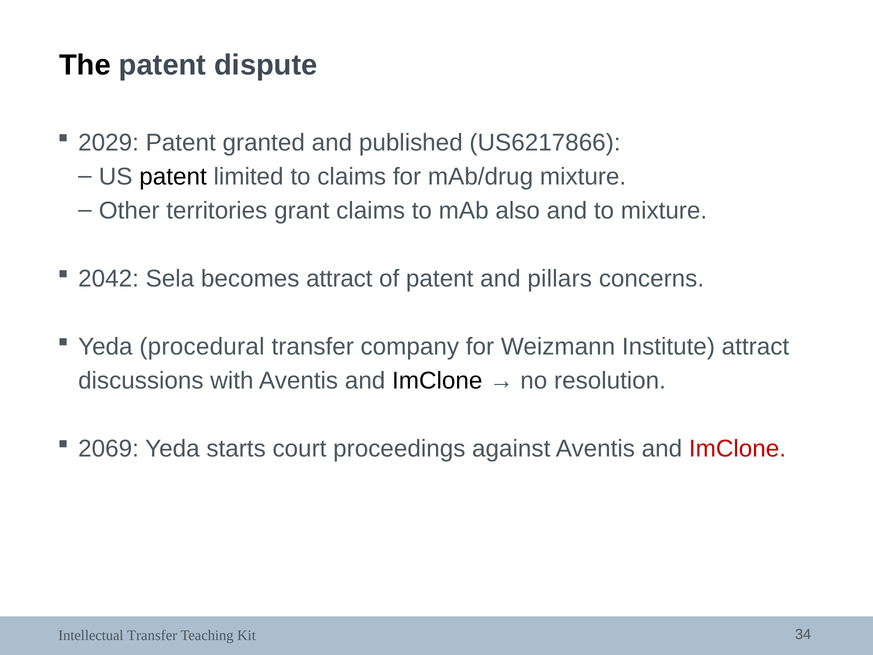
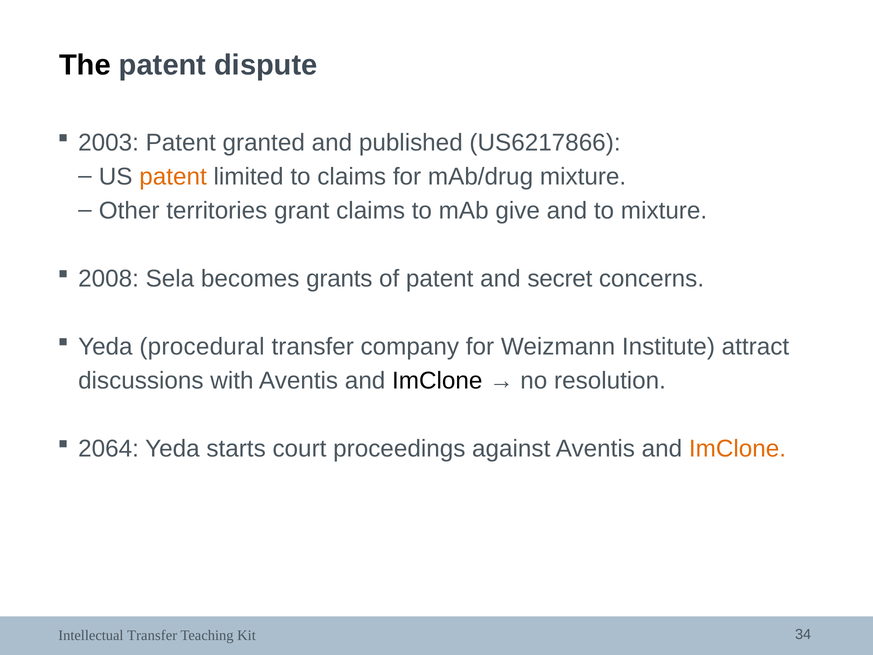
2029: 2029 -> 2003 (109, 143)
patent colour: black -> orange (173, 177)
also: also -> give (518, 211)
2042: 2042 -> 2008 (109, 279)
becomes attract: attract -> grants (339, 279)
pillars: pillars -> secret (560, 279)
2069: 2069 -> 2064 (109, 448)
ImClone colour: red -> orange (737, 448)
